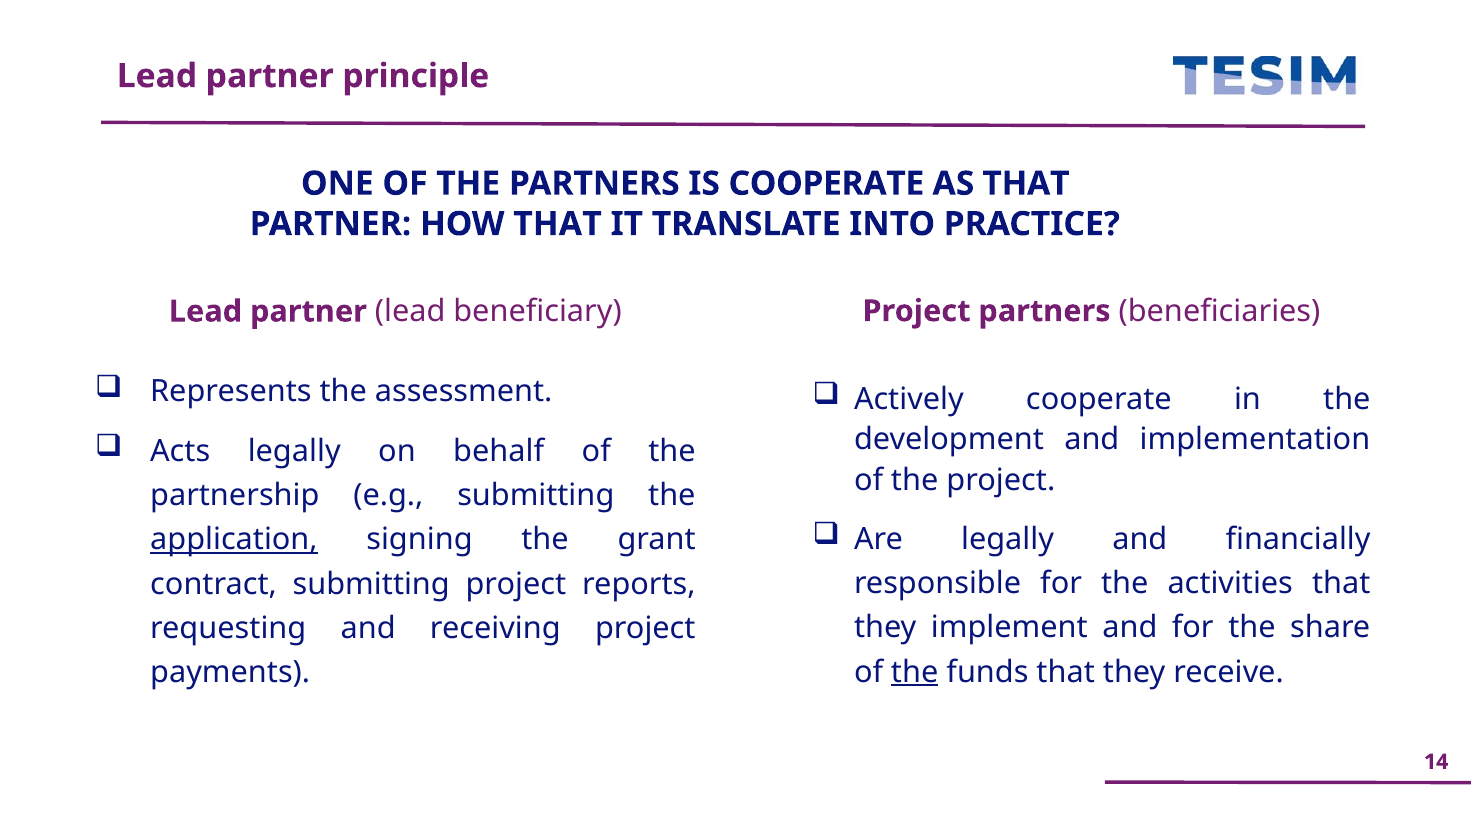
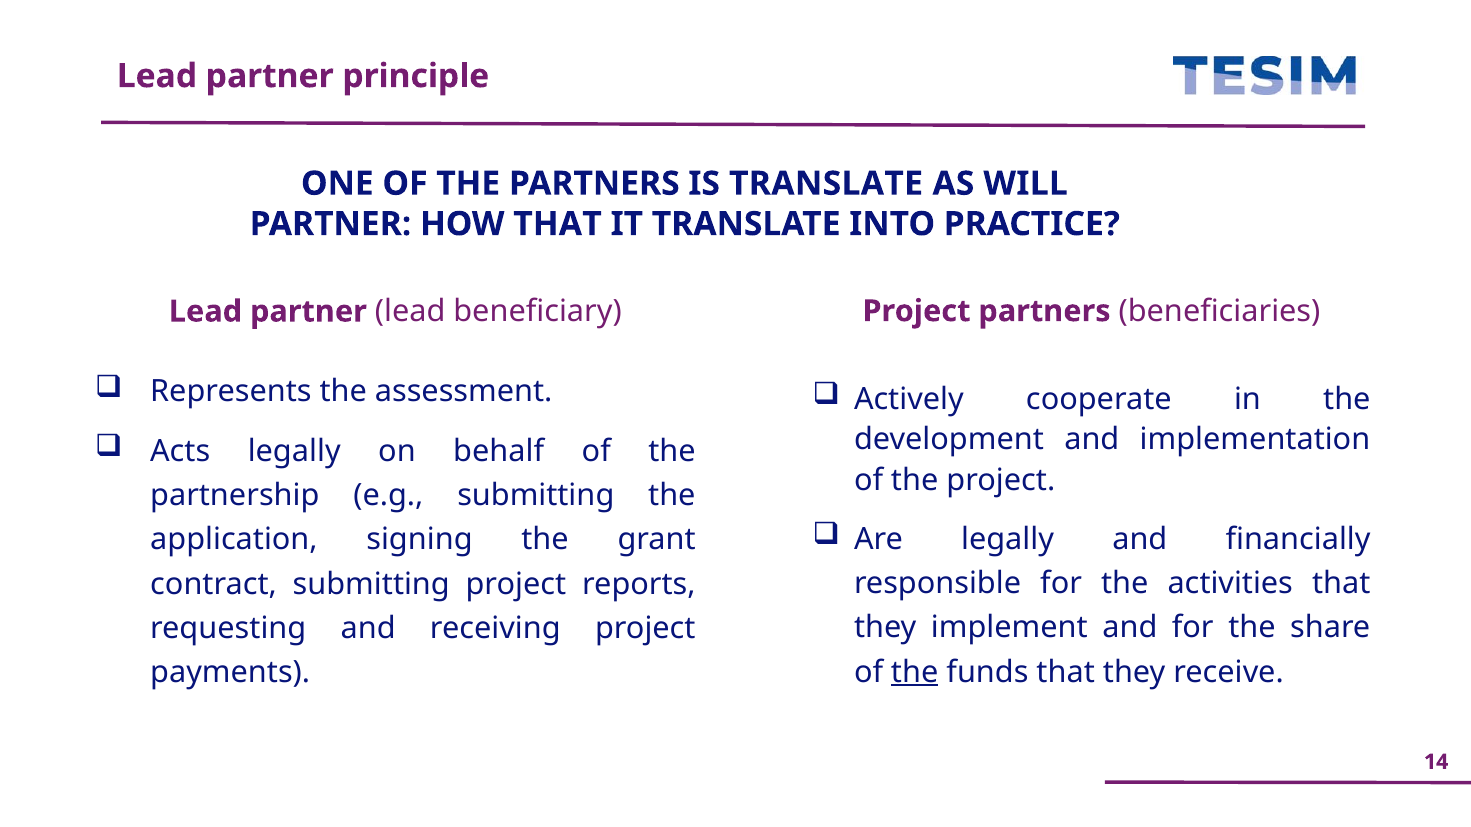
IS COOPERATE: COOPERATE -> TRANSLATE (826, 184)
AS THAT: THAT -> WILL (1026, 184)
application underline: present -> none (234, 540)
